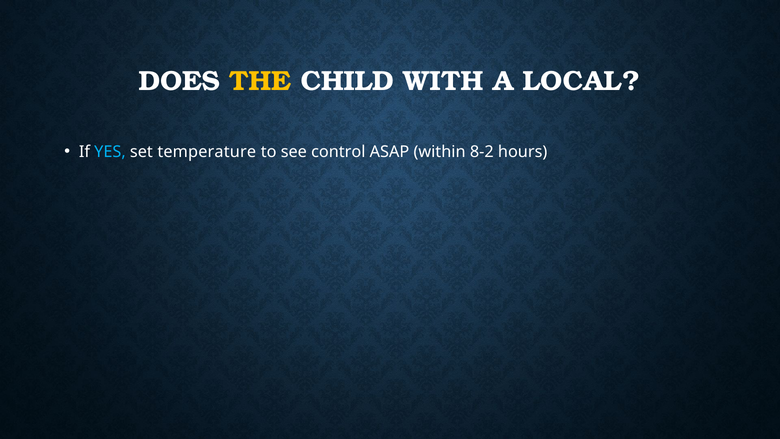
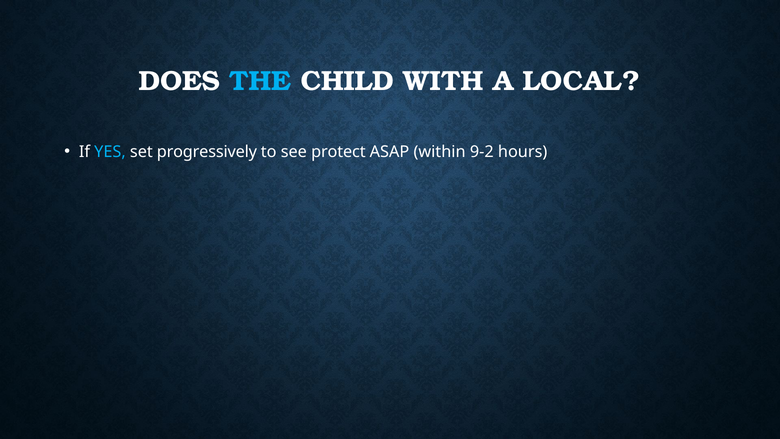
THE colour: yellow -> light blue (260, 81)
temperature: temperature -> progressively (207, 152)
control: control -> protect (338, 152)
8-2: 8-2 -> 9-2 (482, 152)
